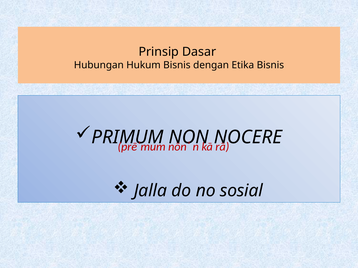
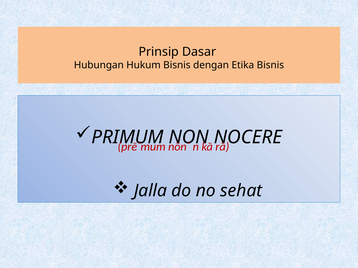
sosial: sosial -> sehat (241, 191)
